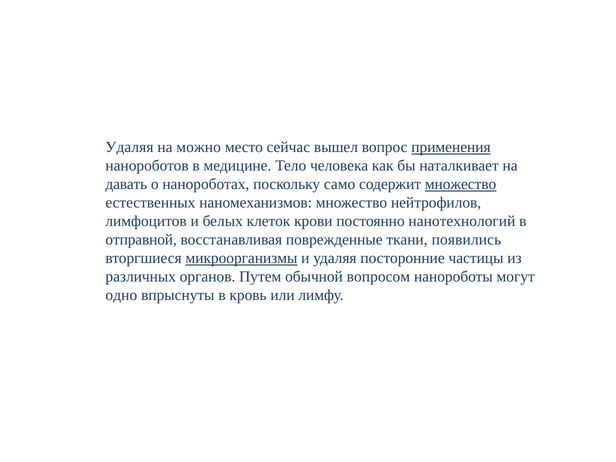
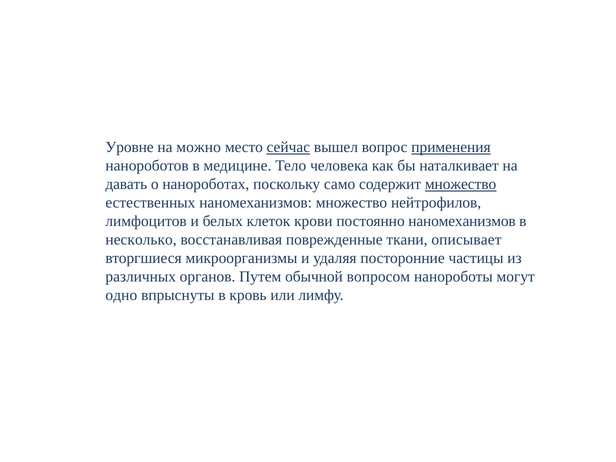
Удаляя: Удаляя -> Уровне (130, 147)
сейчас underline: none -> present (288, 147)
постоянно нанотехнологий: нанотехнологий -> наномеханизмов (462, 221)
отправной: отправной -> несколько (141, 240)
появились: появились -> описывает (466, 240)
микроорганизмы underline: present -> none (241, 258)
